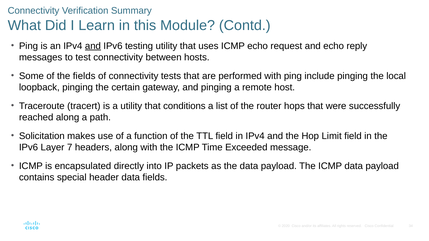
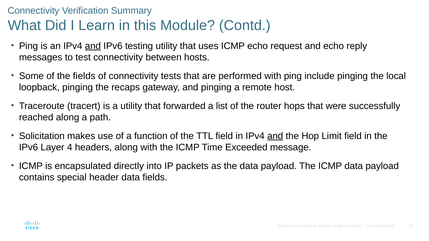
certain: certain -> recaps (126, 87)
conditions: conditions -> forwarded (184, 106)
and underline: none -> present (275, 136)
7: 7 -> 4 (70, 148)
